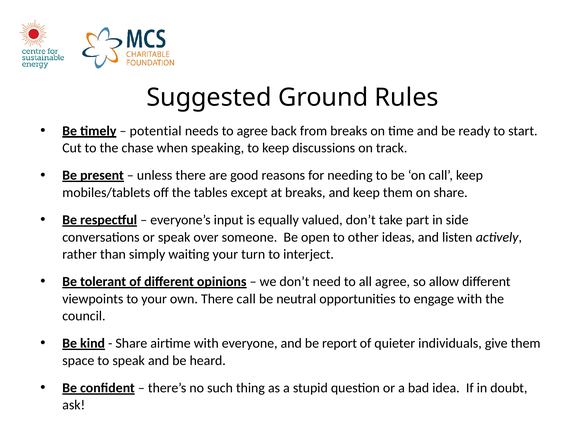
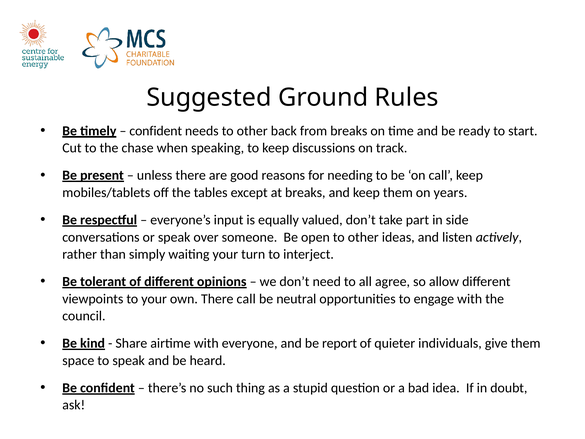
potential: potential -> confident (156, 131)
needs to agree: agree -> other (252, 131)
on share: share -> years (451, 192)
